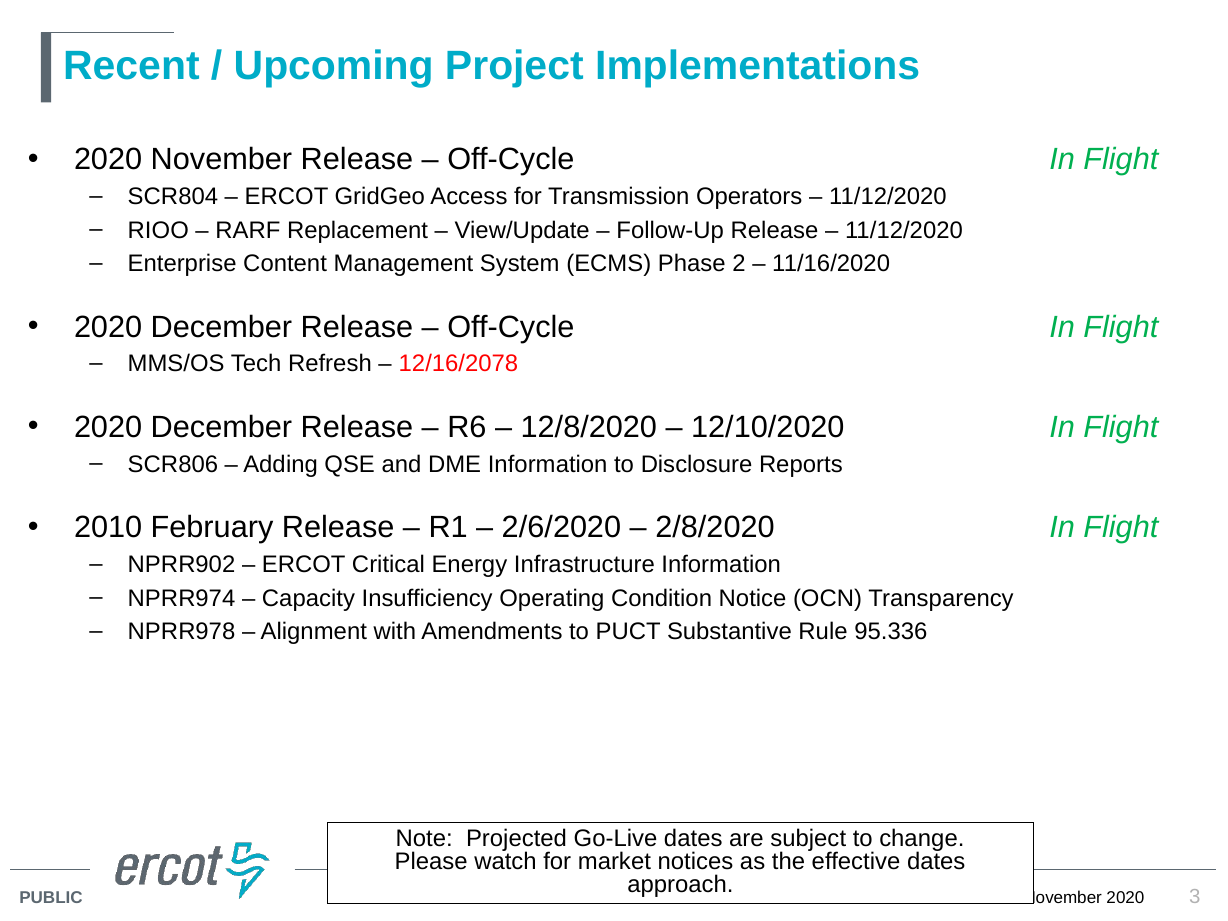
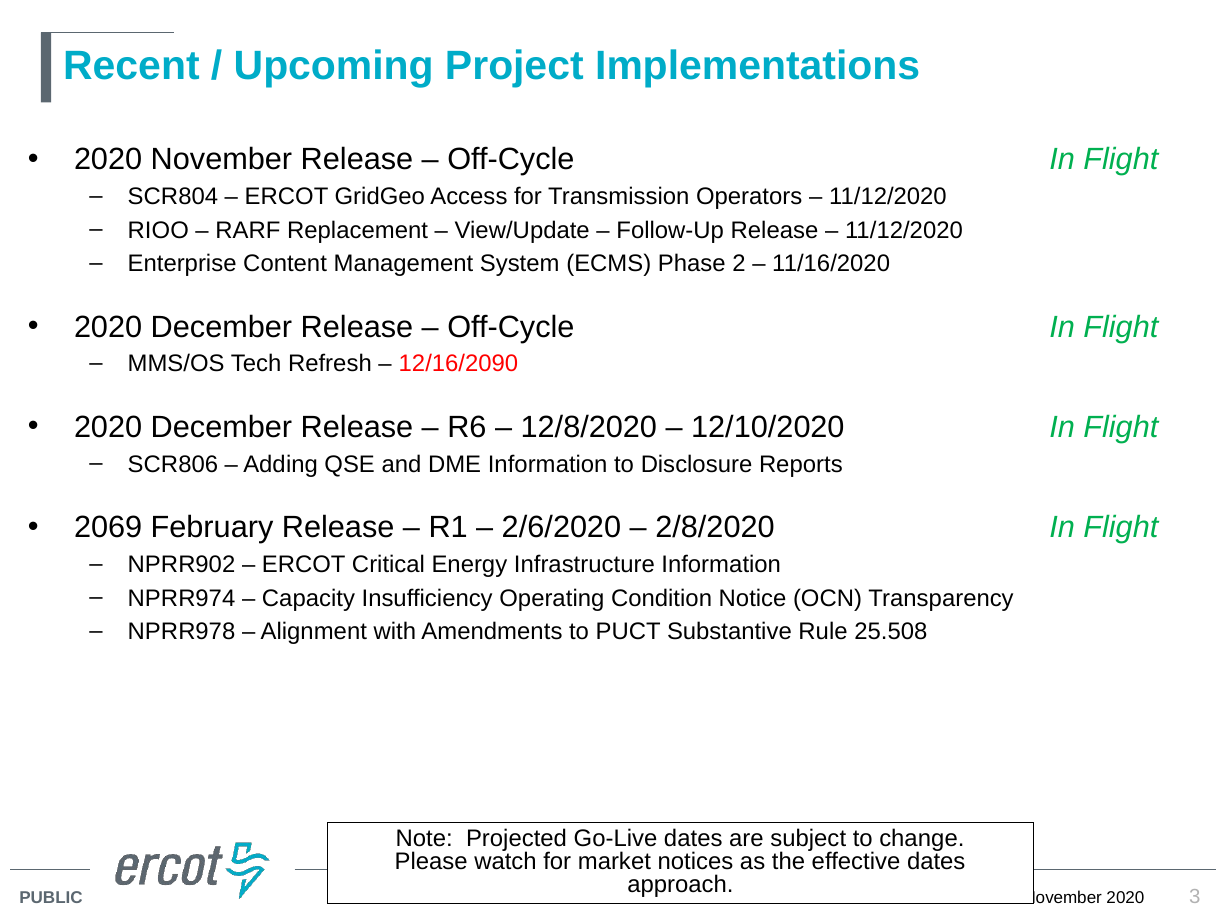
12/16/2078: 12/16/2078 -> 12/16/2090 (458, 364)
2010: 2010 -> 2069 (108, 528)
95.336: 95.336 -> 25.508 (891, 632)
